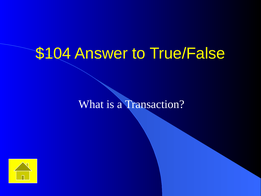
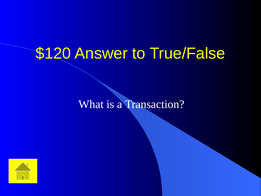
$104: $104 -> $120 (53, 53)
